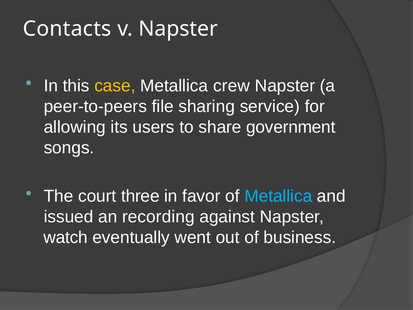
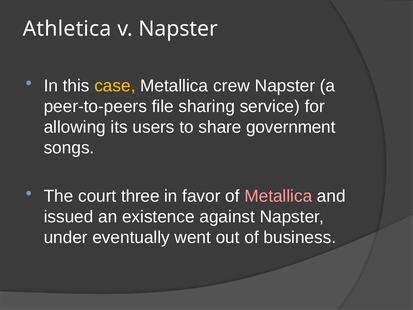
Contacts: Contacts -> Athletica (67, 29)
Metallica colour: light blue -> pink (278, 196)
recording: recording -> existence (158, 217)
watch: watch -> under (66, 237)
